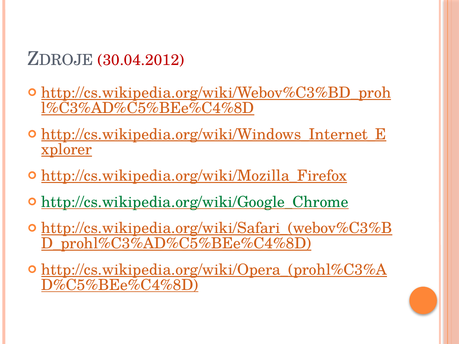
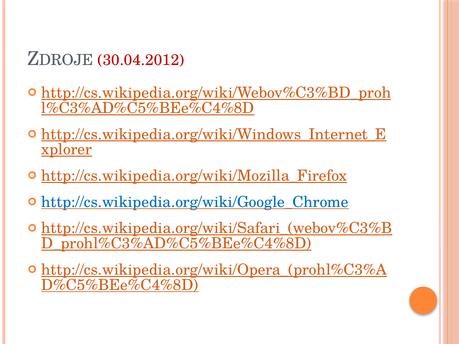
http://cs.wikipedia.org/wiki/Google_Chrome colour: green -> blue (195, 202)
